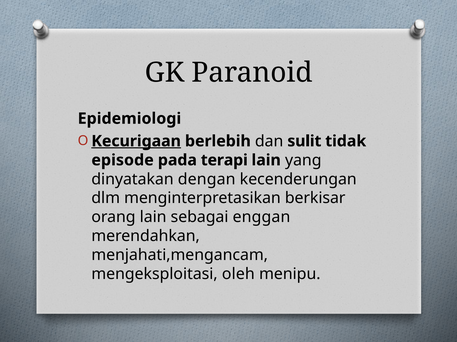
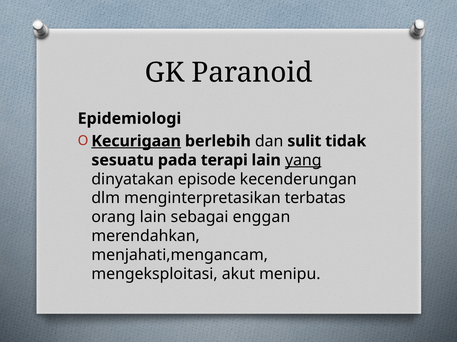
episode: episode -> sesuatu (123, 160)
yang underline: none -> present (303, 160)
dengan: dengan -> episode (207, 180)
berkisar: berkisar -> terbatas (315, 199)
oleh: oleh -> akut (238, 275)
